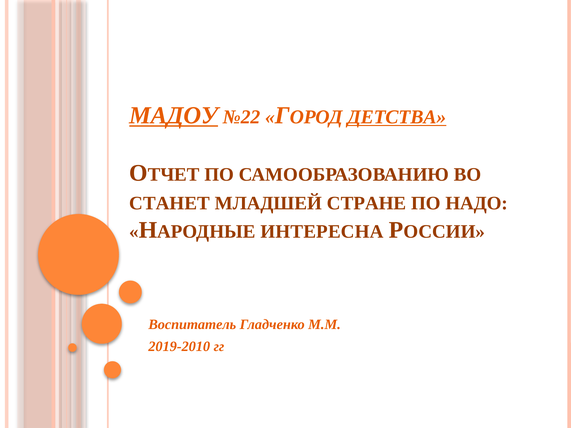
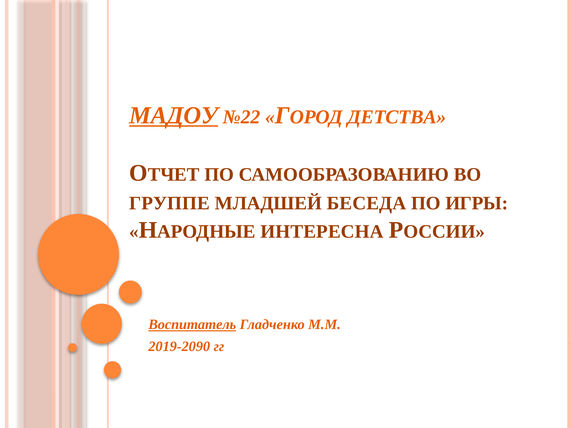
ДЕТСТВА underline: present -> none (397, 117)
СТАНЕТ: СТАНЕТ -> ГРУППЕ (170, 203)
СТРАНЕ: СТРАНЕ -> БЕСЕДА (367, 203)
НАДО: НАДО -> ИГРЫ (477, 203)
Воспитатель underline: none -> present (192, 325)
2019-2010: 2019-2010 -> 2019-2090 (179, 347)
